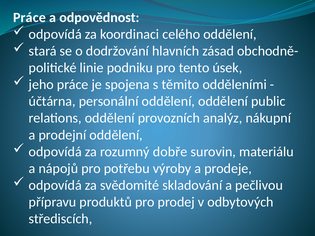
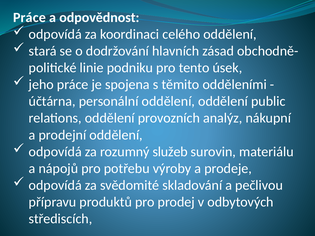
dobře: dobře -> služeb (170, 152)
